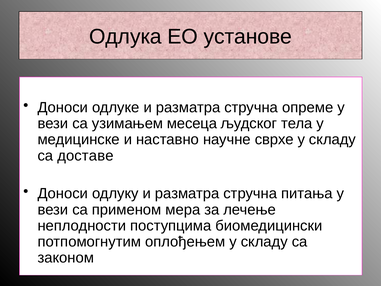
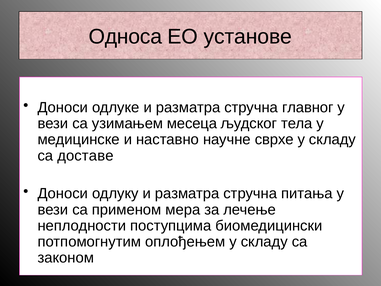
Одлука: Одлука -> Односа (125, 37)
опреме: опреме -> главног (308, 107)
